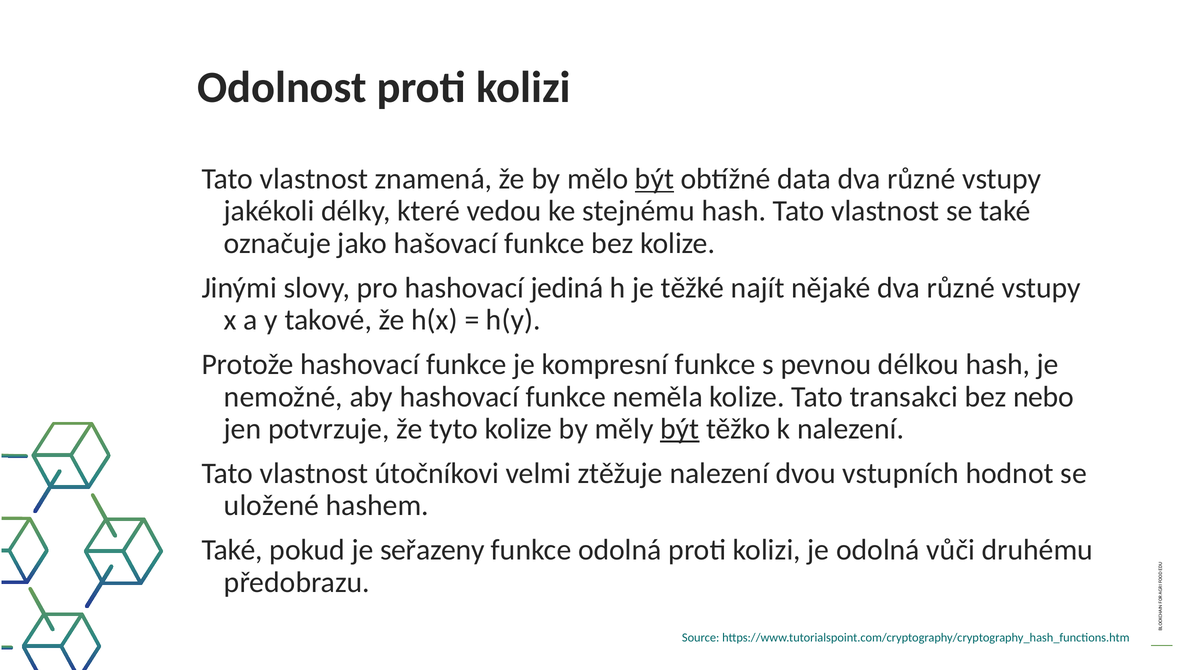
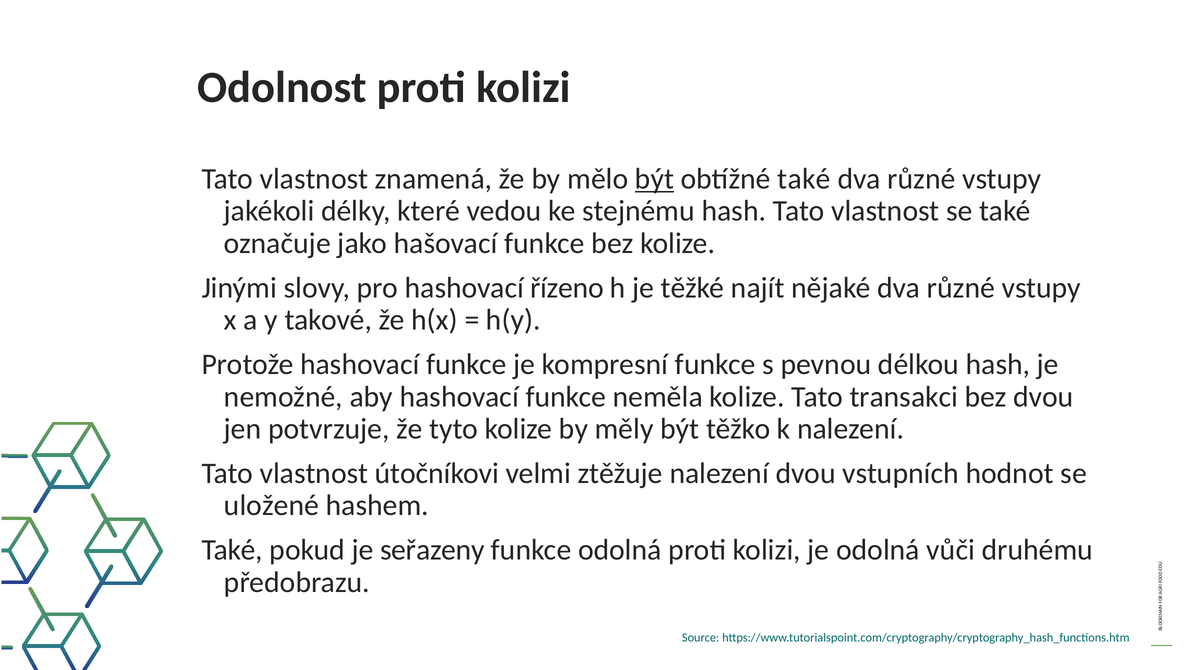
obtížné data: data -> také (804, 179)
jediná: jediná -> řízeno (567, 288)
bez nebo: nebo -> dvou (1043, 396)
být underline: present -> none (680, 428)
